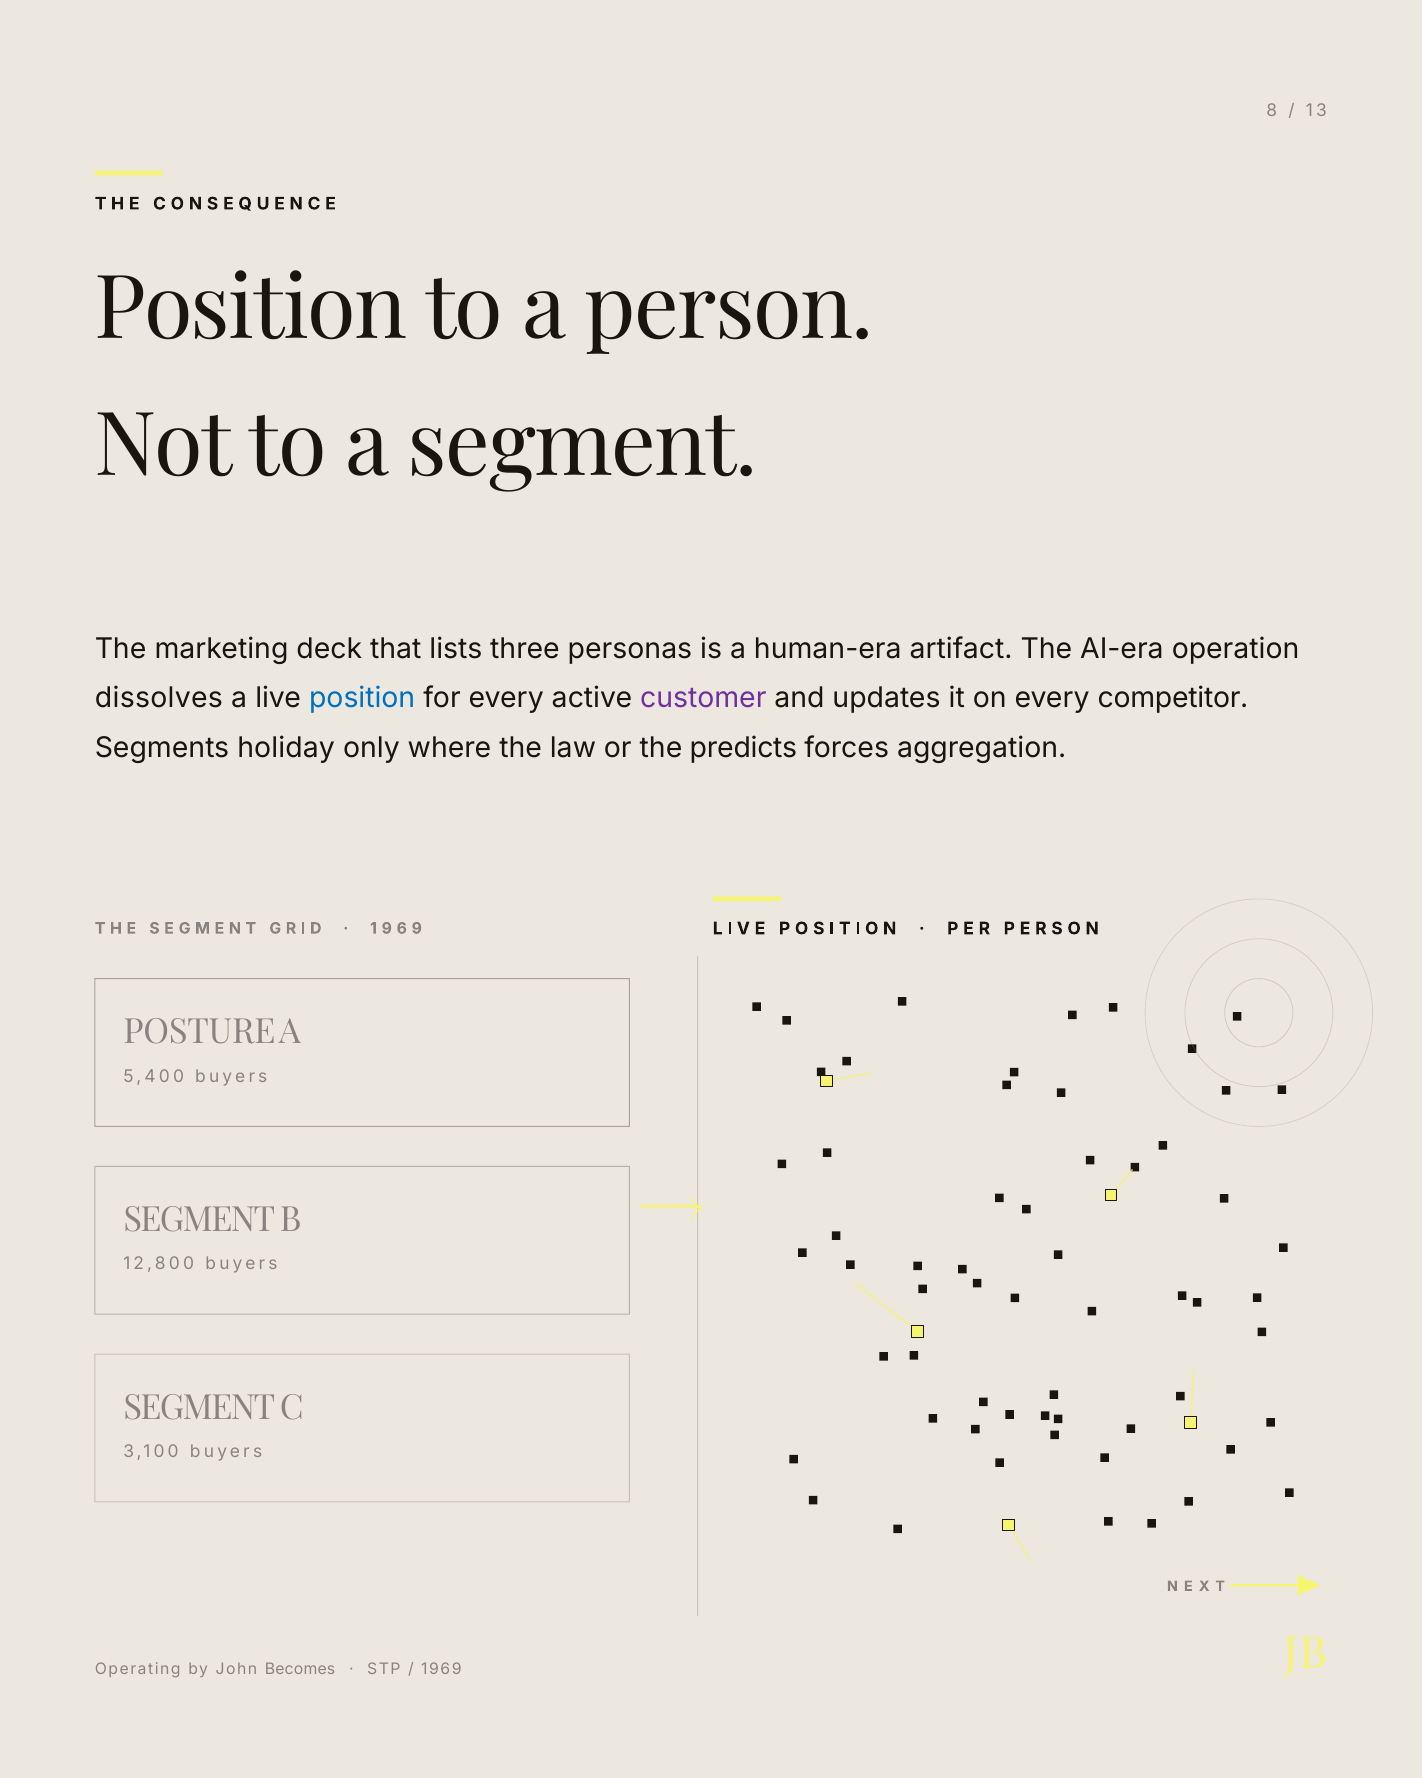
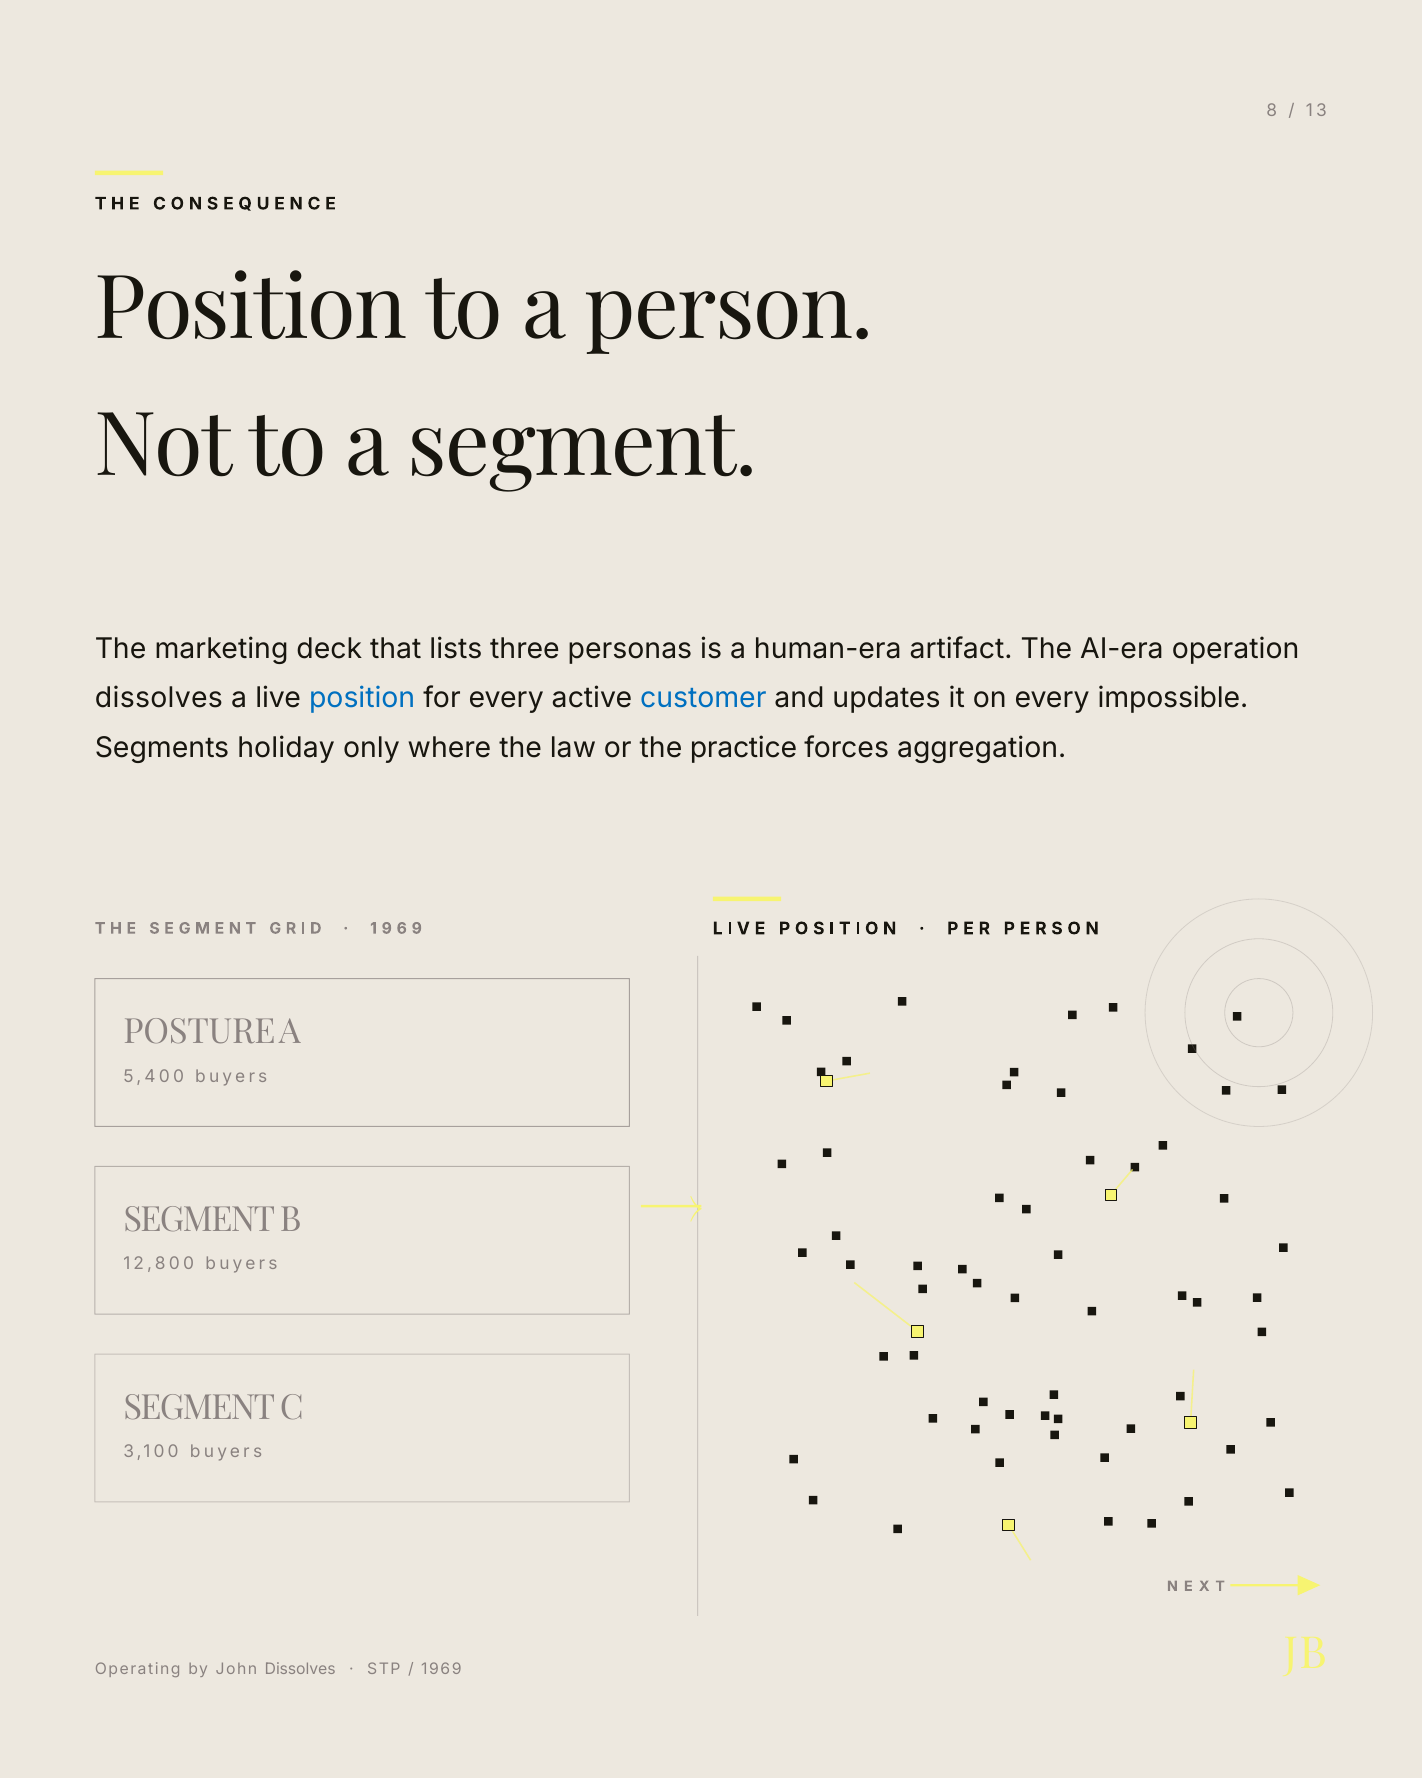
customer colour: purple -> blue (703, 698)
competitor: competitor -> impossible (1173, 698)
predicts: predicts -> practice (743, 748)
John Becomes: Becomes -> Dissolves (300, 1668)
